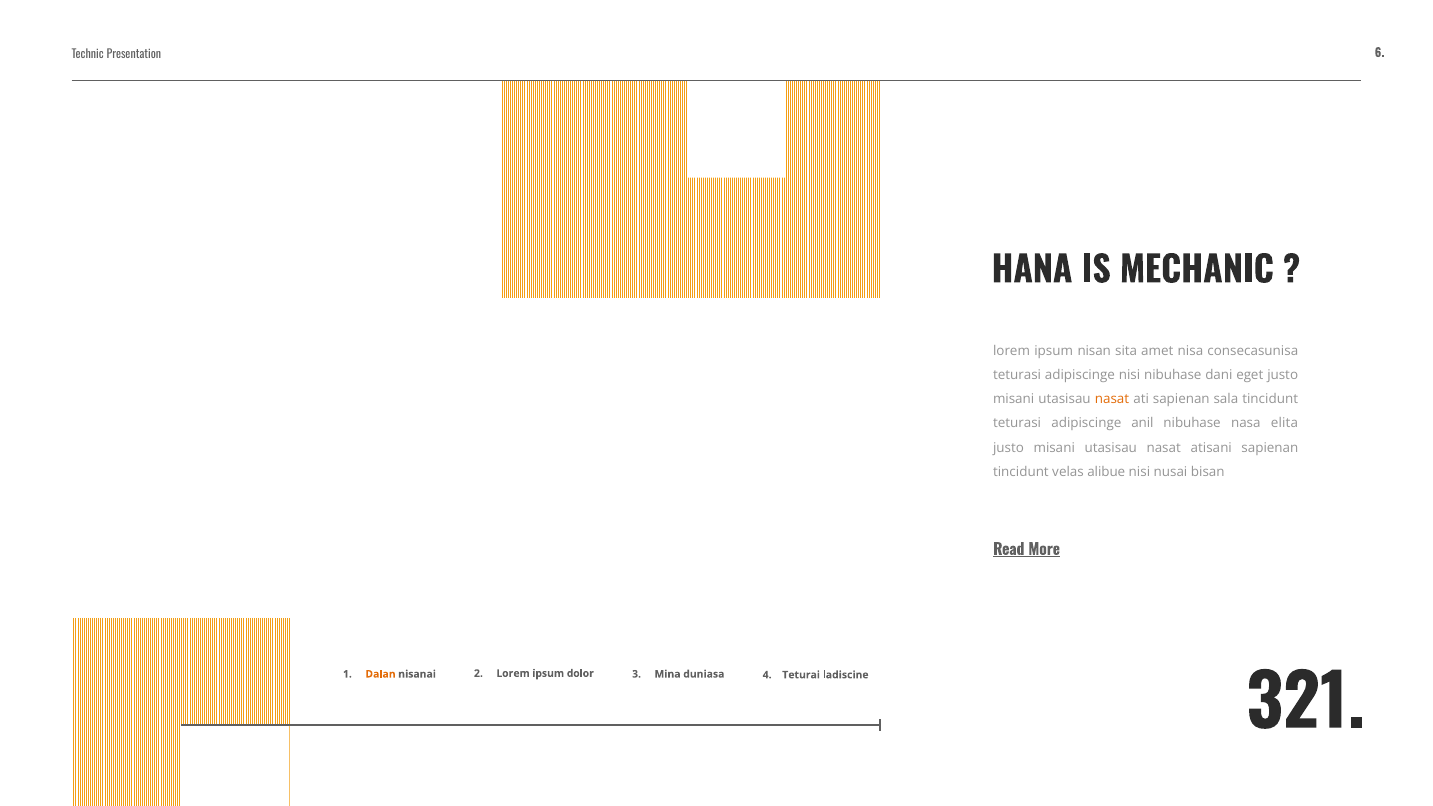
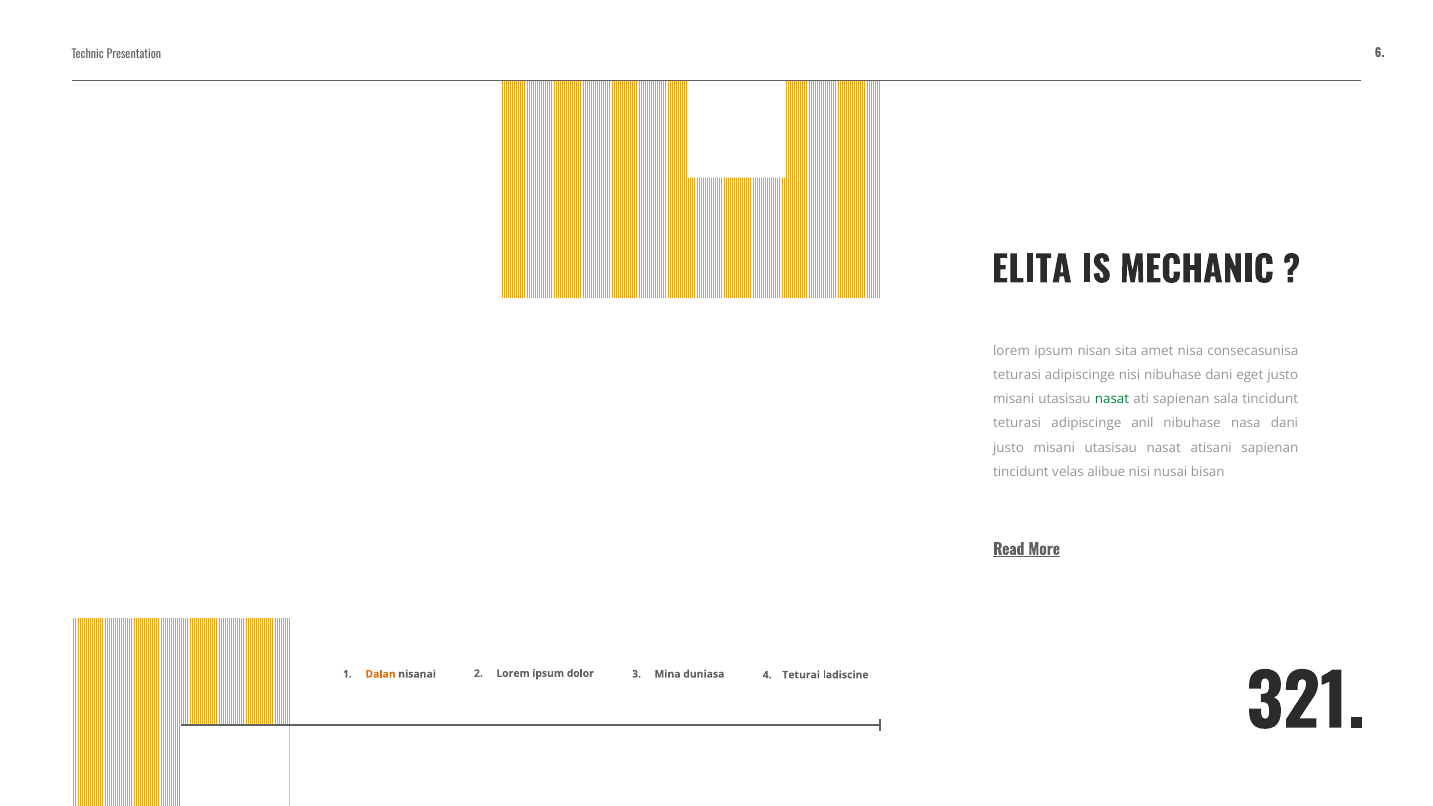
HANA: HANA -> ELITA (1032, 271)
nasat colour: orange -> green (1112, 399)
nasa elita: elita -> dani (1284, 424)
